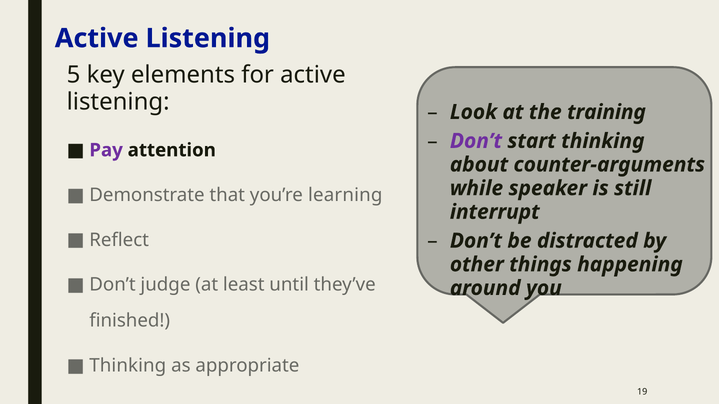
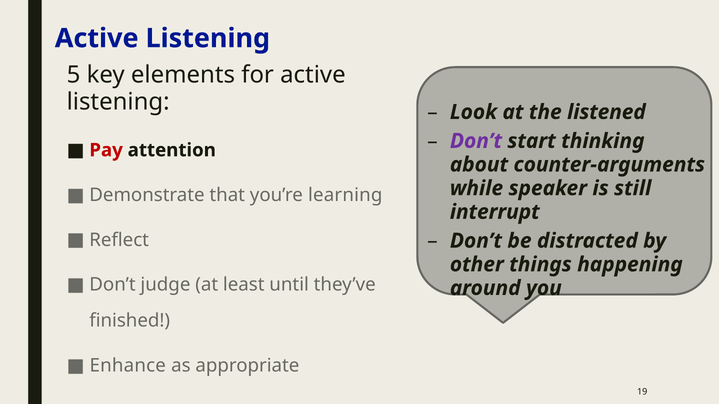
training: training -> listened (606, 112)
Pay colour: purple -> red (106, 150)
Thinking: Thinking -> Enhance (128, 366)
